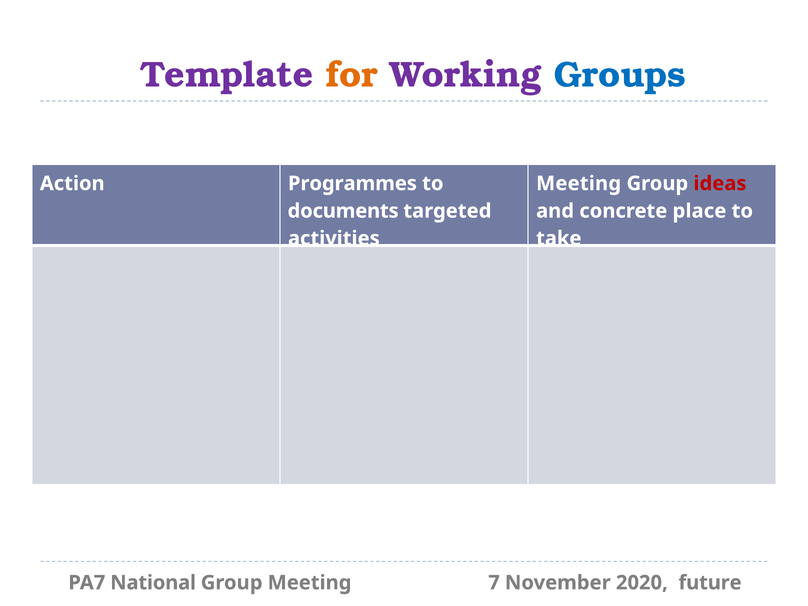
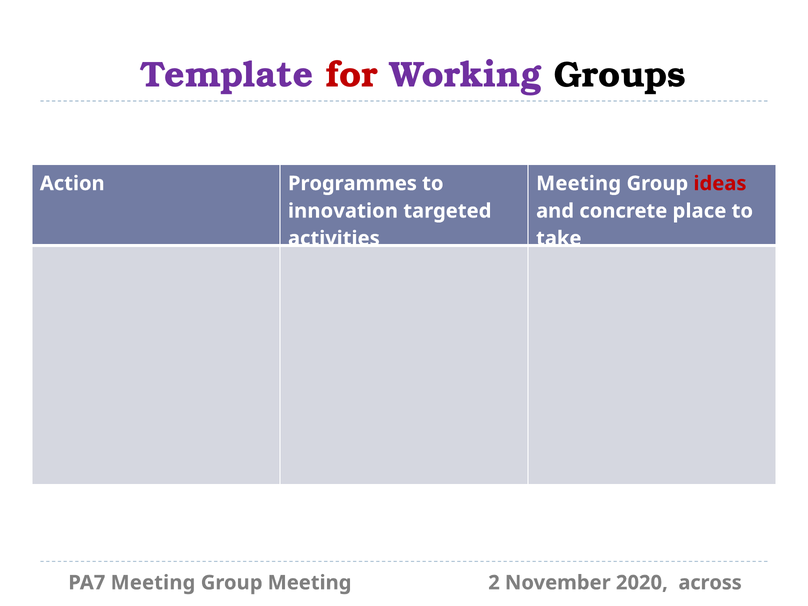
for colour: orange -> red (352, 75)
Groups colour: blue -> black (620, 75)
documents: documents -> innovation (343, 211)
PA7 National: National -> Meeting (153, 583)
7: 7 -> 2 (494, 583)
future: future -> across (710, 583)
